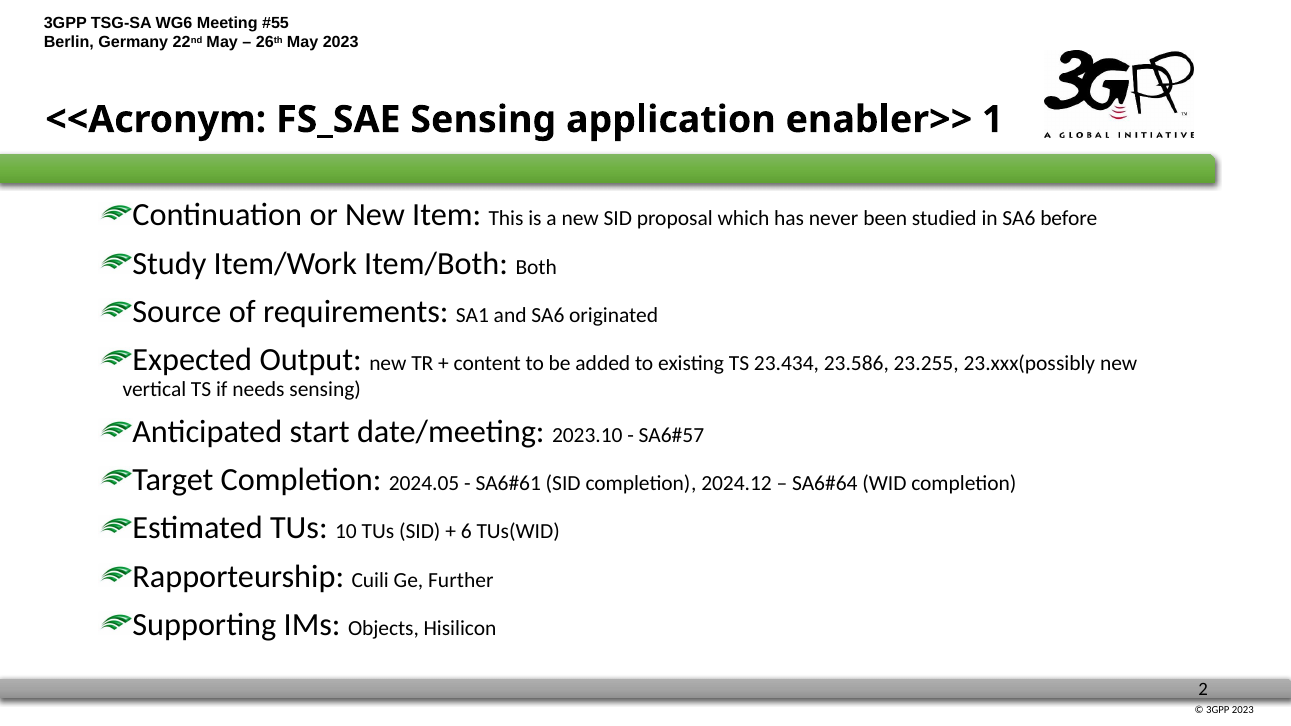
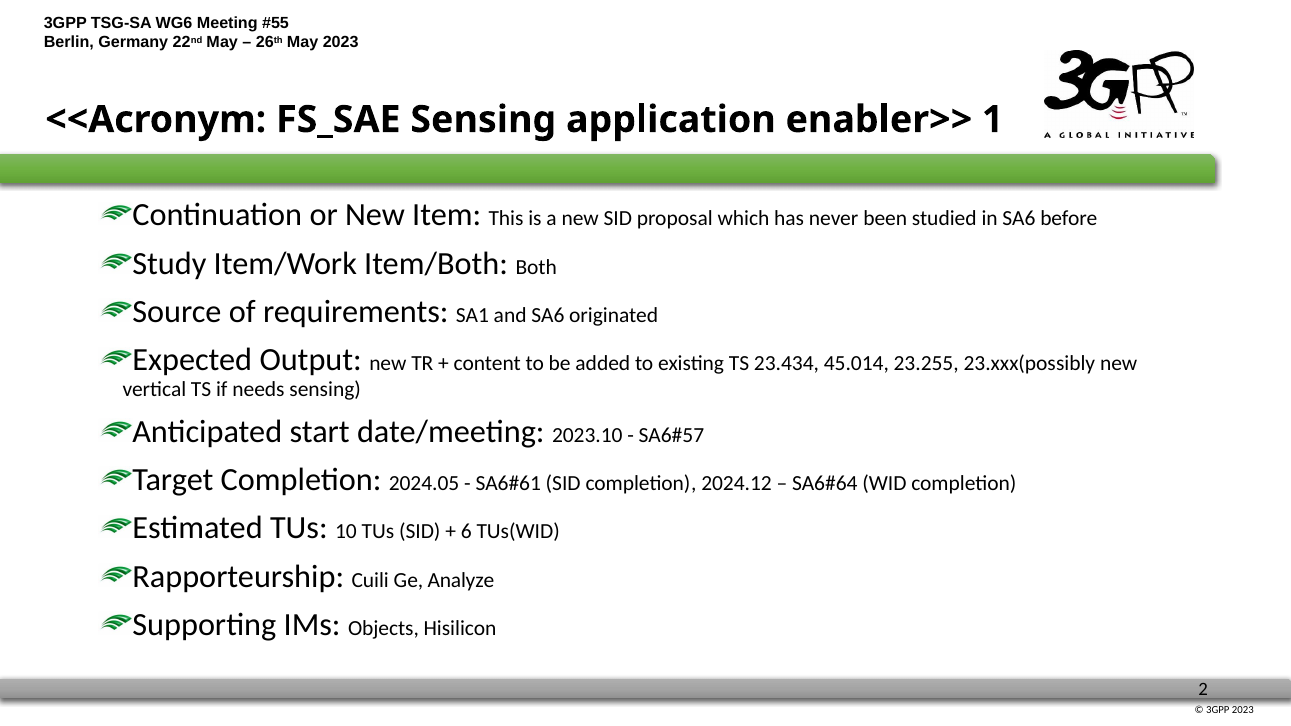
23.586: 23.586 -> 45.014 (856, 364)
Further: Further -> Analyze (461, 580)
